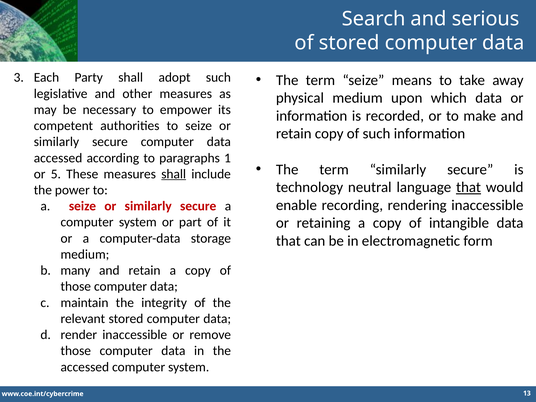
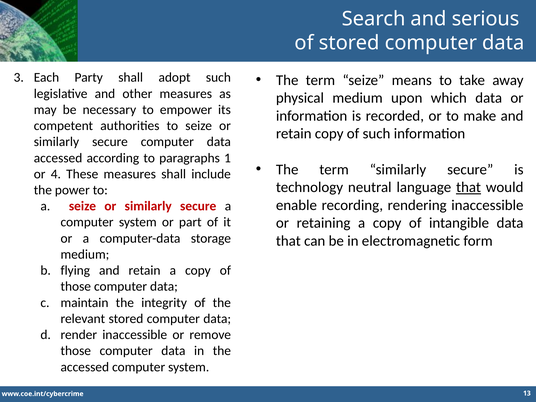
5: 5 -> 4 (56, 174)
shall underline: present -> none (174, 174)
many: many -> flying (75, 270)
